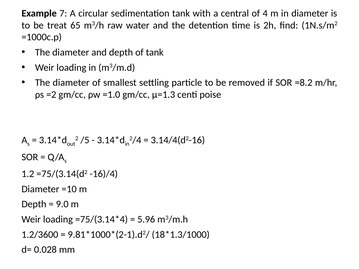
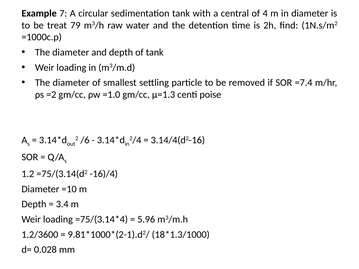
65: 65 -> 79 (75, 25)
=8.2: =8.2 -> =7.4 (304, 83)
/5: /5 -> /6 (85, 140)
9.0: 9.0 -> 3.4 (62, 204)
